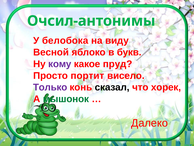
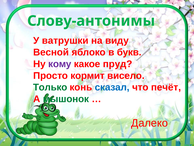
Очсил-антонимы: Очсил-антонимы -> Слову-антонимы (91, 21)
белобока: белобока -> ватрушки (65, 40)
портит: портит -> кормит (88, 75)
Только colour: purple -> green (50, 87)
сказал colour: black -> blue (112, 87)
хорек: хорек -> печёт (166, 87)
